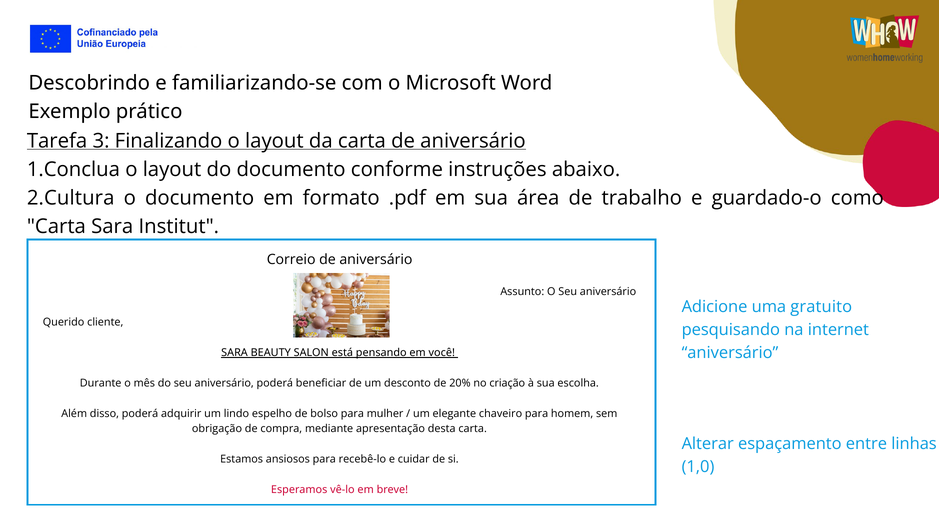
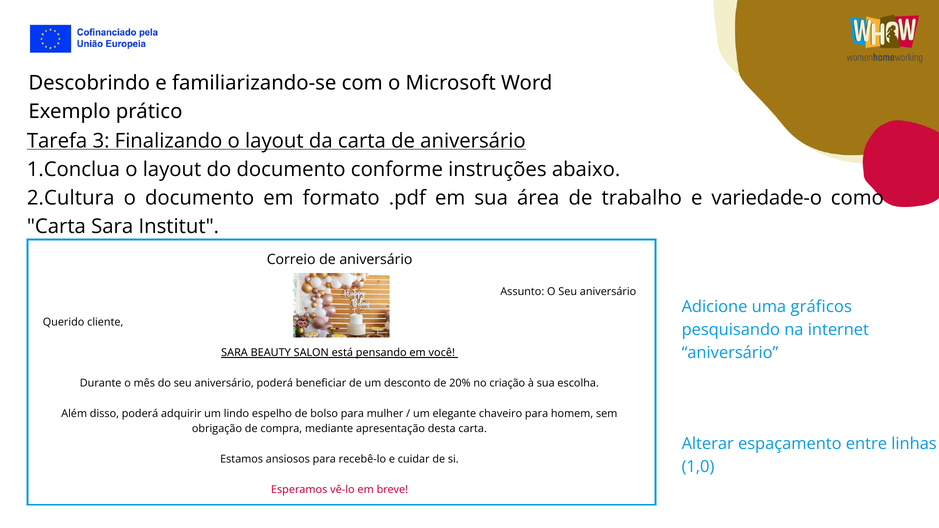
guardado-o: guardado-o -> variedade-o (767, 198)
gratuito: gratuito -> gráficos (821, 307)
